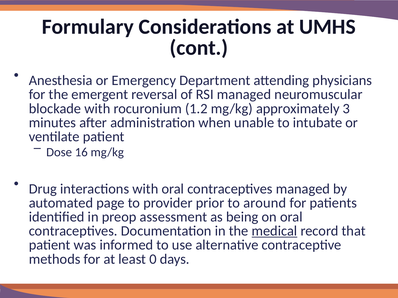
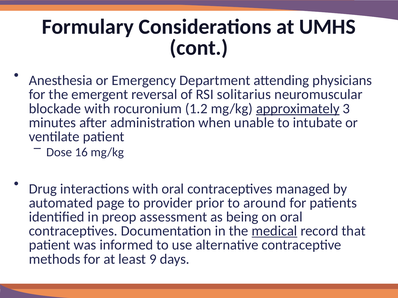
RSI managed: managed -> solitarius (244, 95)
approximately underline: none -> present (298, 109)
0: 0 -> 9 (153, 259)
